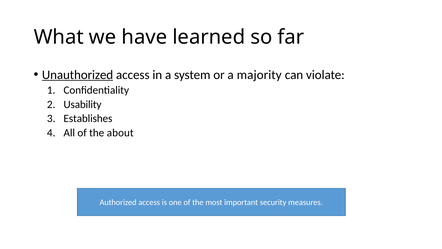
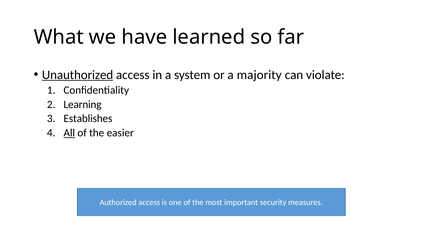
Usability: Usability -> Learning (83, 104)
All underline: none -> present (69, 133)
about: about -> easier (120, 133)
